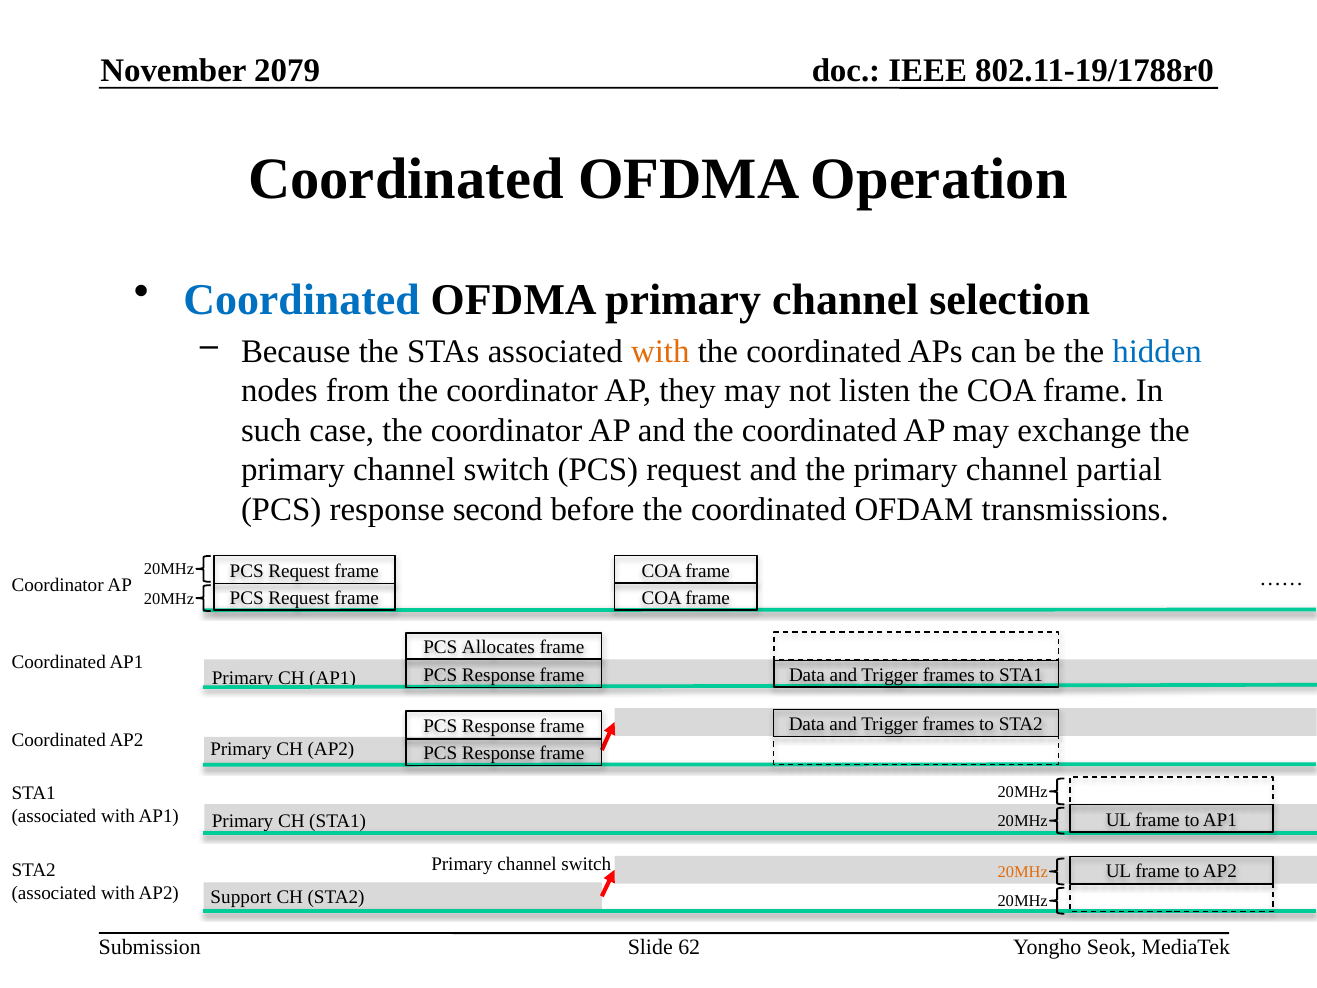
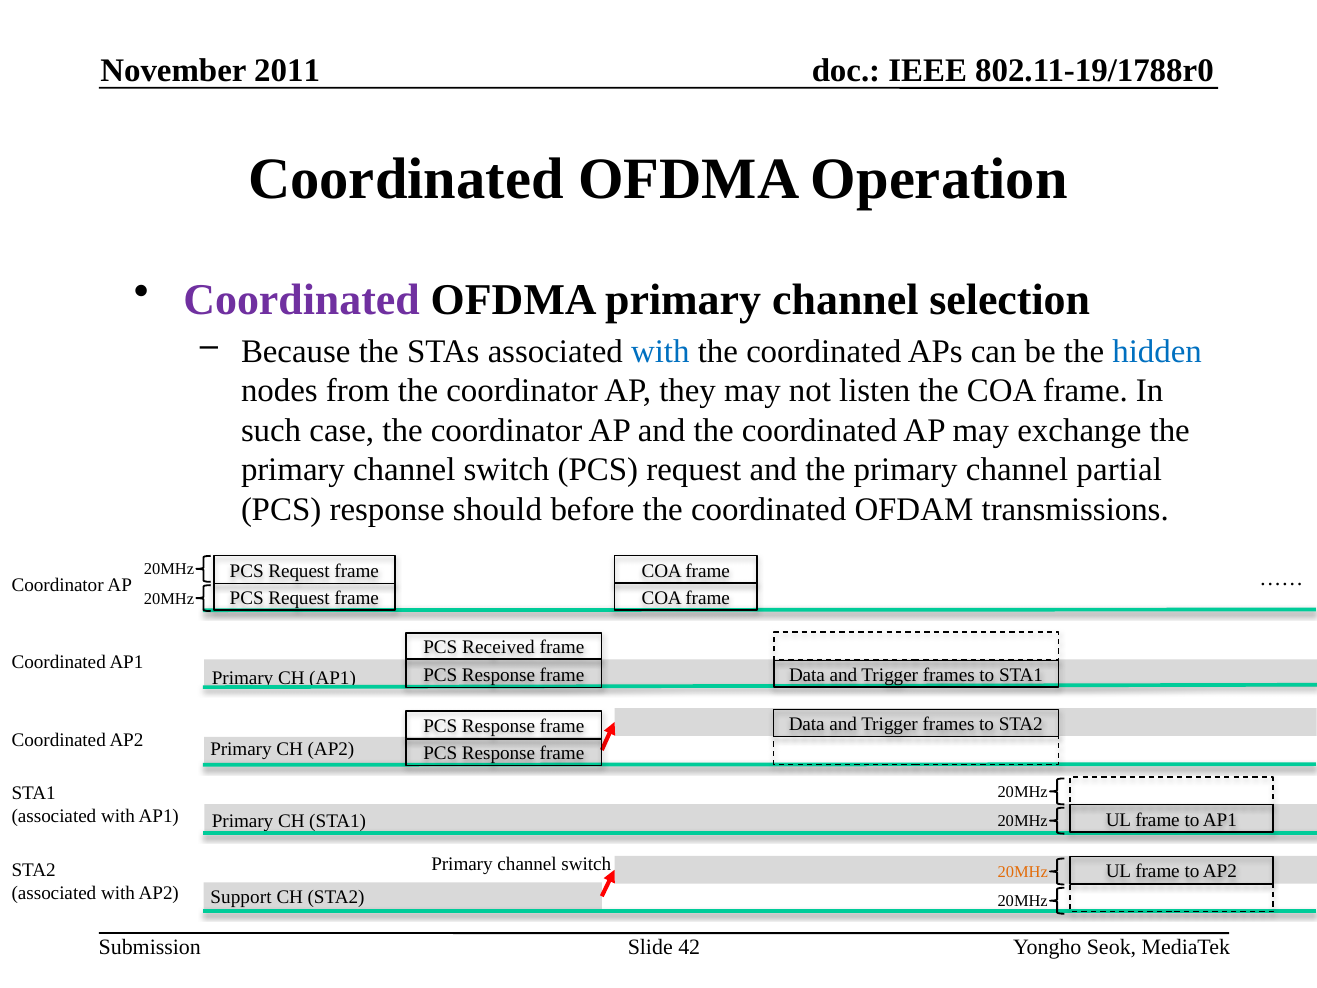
2079: 2079 -> 2011 (287, 70)
Coordinated colour: blue -> purple (302, 299)
with colour: orange -> blue (660, 351)
second: second -> should (497, 509)
Allocates: Allocates -> Received (498, 647)
62: 62 -> 42 (689, 947)
